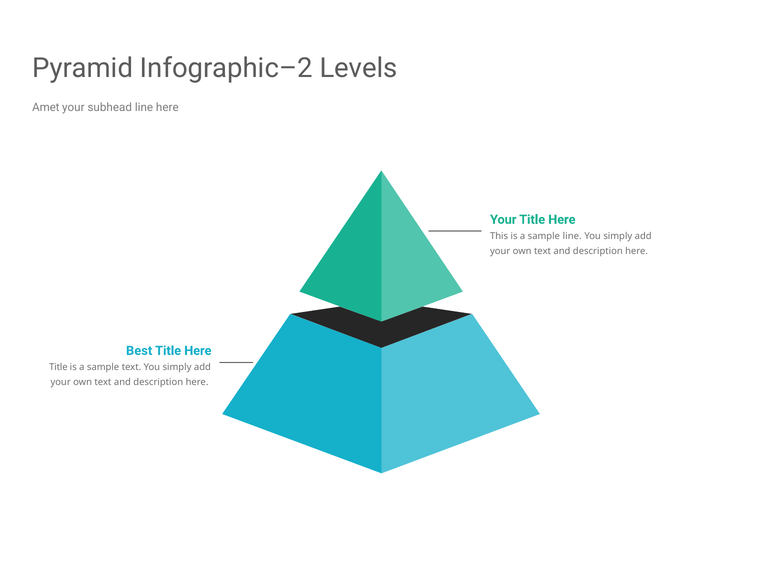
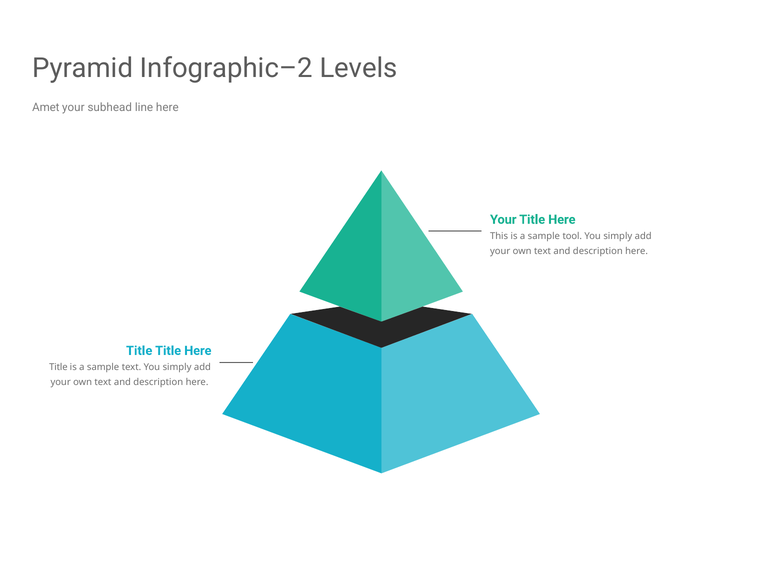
sample line: line -> tool (572, 236)
Best: Best -> Title (139, 351)
